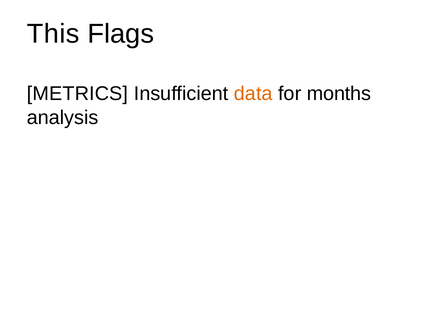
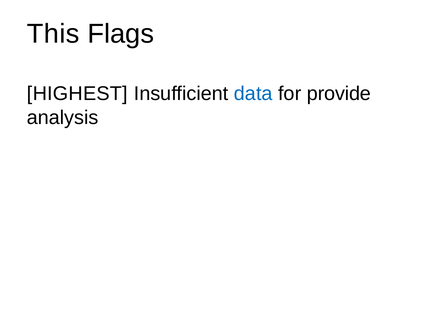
METRICS: METRICS -> HIGHEST (77, 94)
data colour: orange -> blue (253, 94)
months: months -> provide (339, 94)
